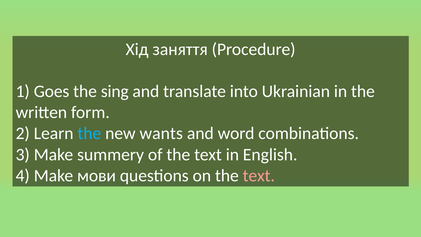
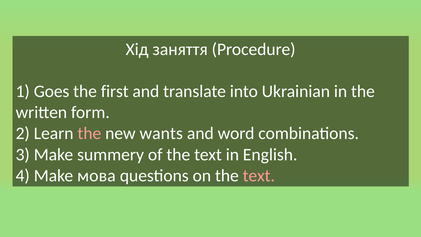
sing: sing -> first (115, 91)
the colour: light blue -> pink (89, 133)
мови: мови -> мова (96, 176)
